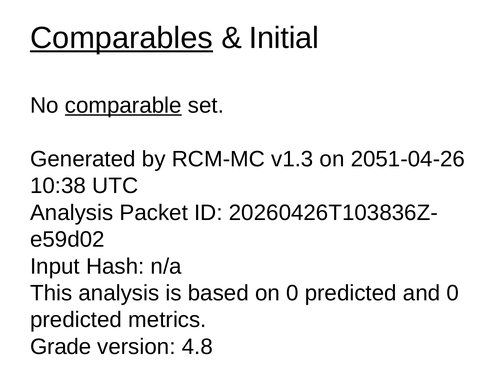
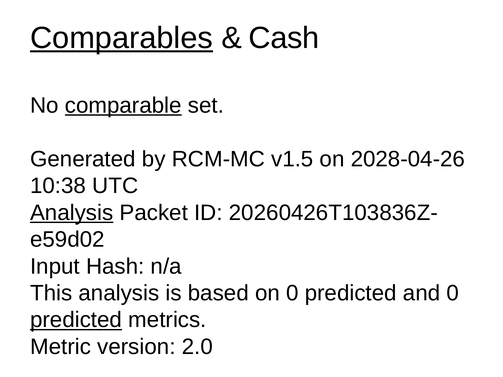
Initial: Initial -> Cash (284, 38)
v1.3: v1.3 -> v1.5 (292, 159)
2051-04-26: 2051-04-26 -> 2028-04-26 (408, 159)
Analysis underline: none -> present (72, 213)
predicted underline: none -> present (76, 320)
Grade: Grade -> Metric (61, 347)
4.8: 4.8 -> 2.0 (197, 347)
